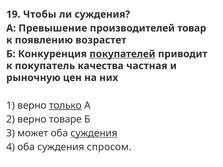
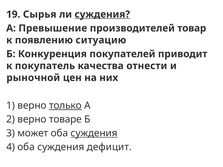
Чтобы: Чтобы -> Сырья (40, 14)
суждения underline: none -> present (102, 14)
возрастет: возрастет -> ситуацию (101, 40)
покупателей underline: present -> none (122, 54)
частная: частная -> отнести (147, 66)
рыночную: рыночную -> рыночной (33, 78)
спросом: спросом -> дефицит (109, 147)
